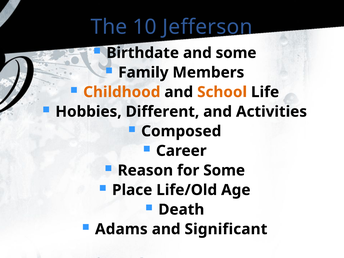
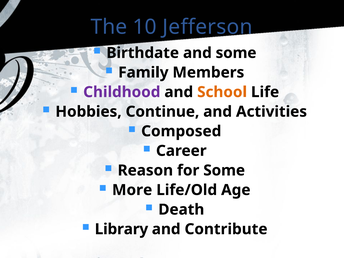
Childhood colour: orange -> purple (122, 92)
Different: Different -> Continue (162, 112)
Place: Place -> More (132, 190)
Adams: Adams -> Library (121, 229)
Significant: Significant -> Contribute (226, 229)
